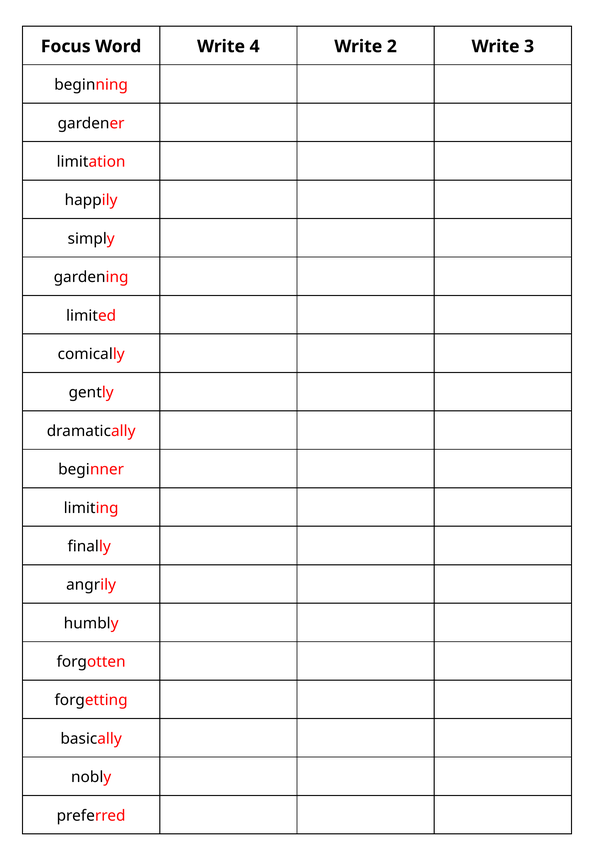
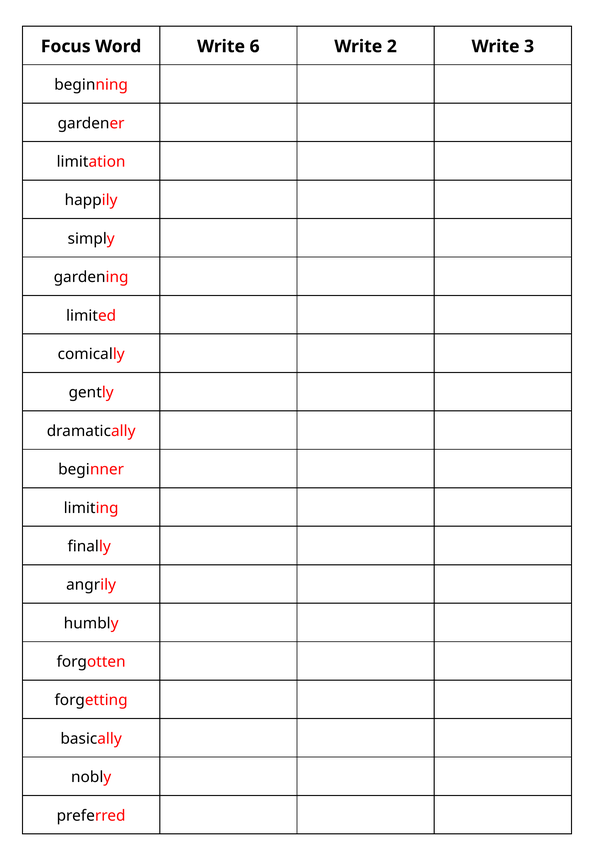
4: 4 -> 6 (255, 46)
